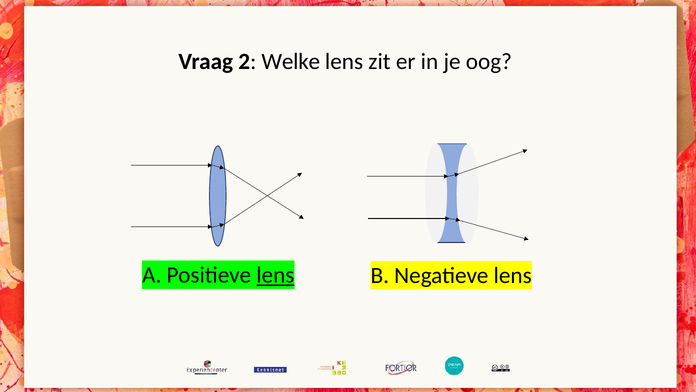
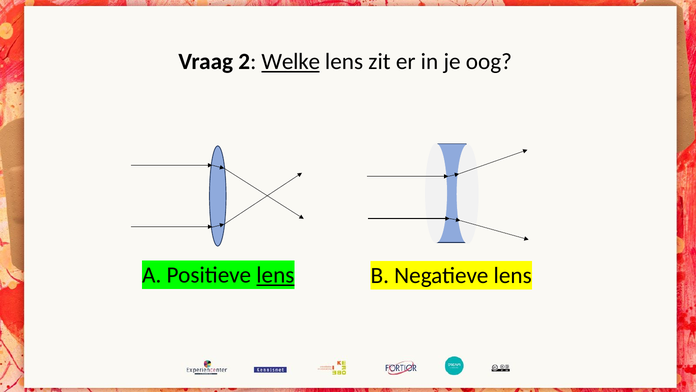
Welke underline: none -> present (291, 62)
